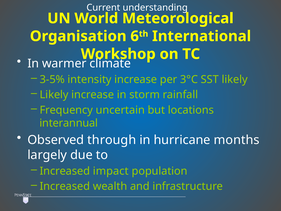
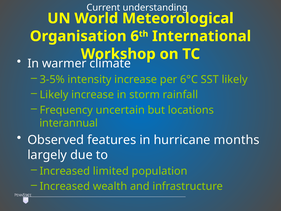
3°C: 3°C -> 6°C (189, 79)
through: through -> features (112, 140)
impact: impact -> limited (111, 171)
